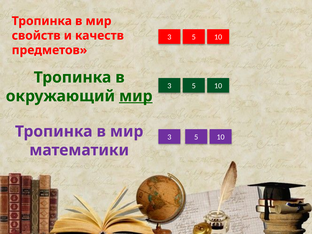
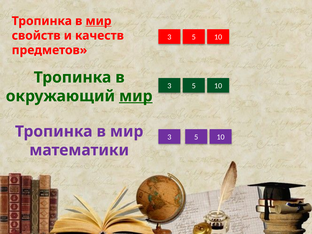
мир underline: none -> present (98, 21)
